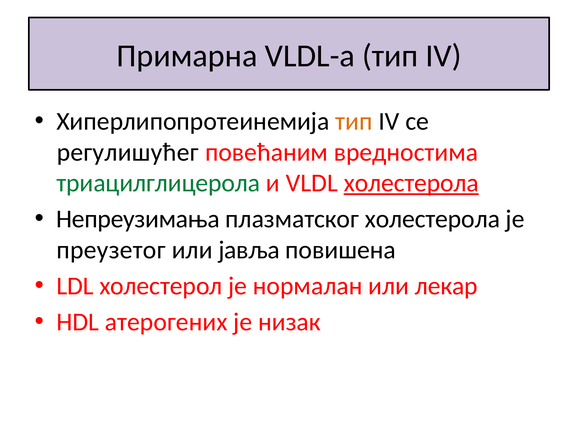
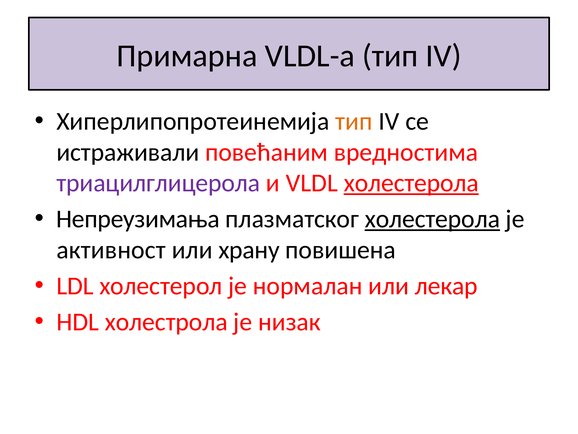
регулишућег: регулишућег -> истраживали (128, 152)
триацилглицерола colour: green -> purple (158, 183)
холестерола underline: none -> present (432, 219)
преузетог: преузетог -> активност (111, 250)
јавља: јавља -> храну (249, 250)
атерогених: атерогених -> холестрола (166, 322)
